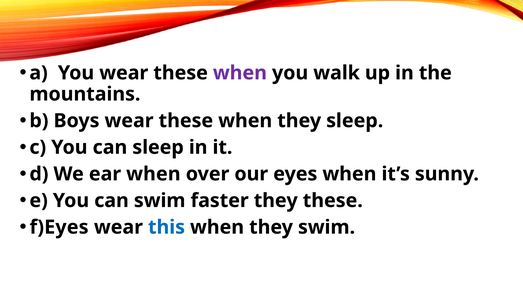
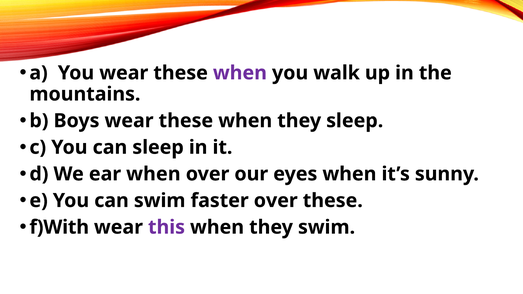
faster they: they -> over (276, 201)
f)Eyes: f)Eyes -> f)With (59, 227)
this colour: blue -> purple (167, 227)
